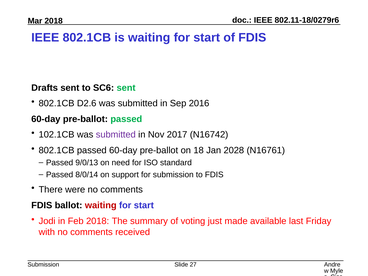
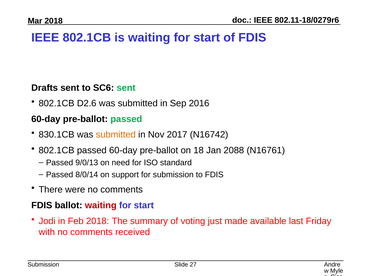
102.1CB: 102.1CB -> 830.1CB (57, 135)
submitted colour: purple -> orange (116, 135)
2028: 2028 -> 2088 (234, 150)
